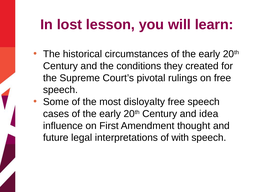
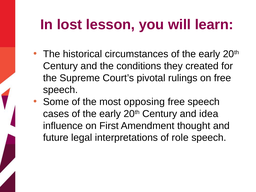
disloyalty: disloyalty -> opposing (144, 102)
with: with -> role (180, 138)
